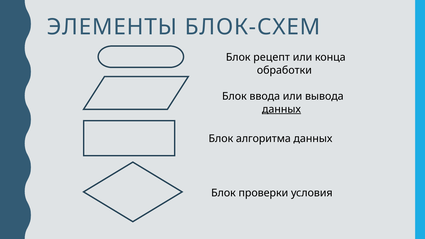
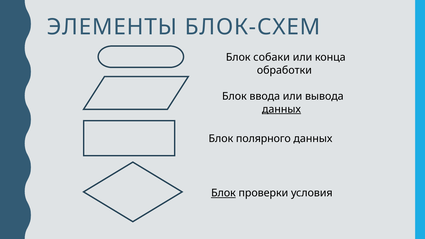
рецепт: рецепт -> собаки (272, 57)
алгоритма: алгоритма -> полярного (263, 139)
Блок underline: none -> present (223, 193)
